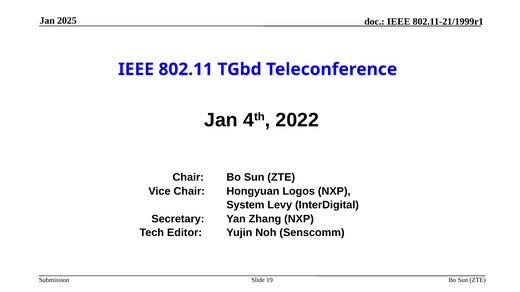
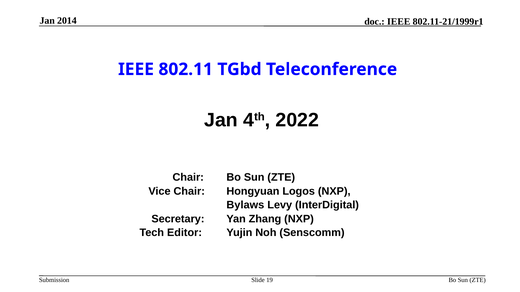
2025: 2025 -> 2014 (67, 21)
System: System -> Bylaws (245, 205)
